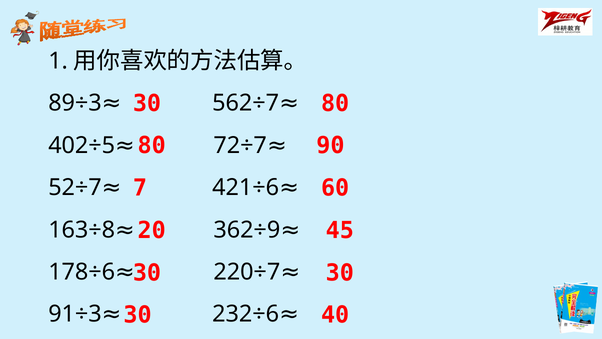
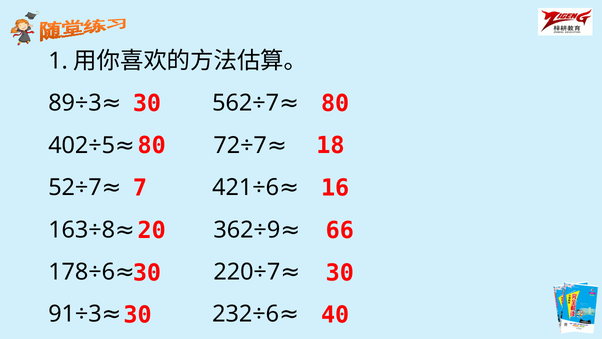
90: 90 -> 18 (330, 146)
60: 60 -> 16 (335, 188)
45: 45 -> 66 (340, 230)
